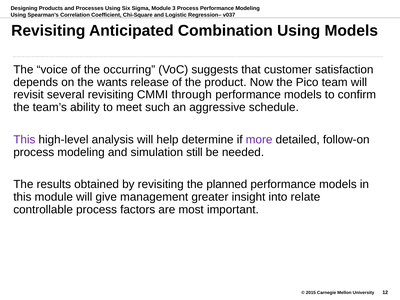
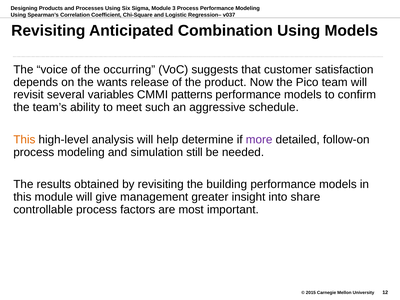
several revisiting: revisiting -> variables (111, 95)
through: through -> patterns (192, 95)
This colour: purple -> orange (24, 140)
planned: planned -> building (227, 184)
relate: relate -> share (305, 197)
